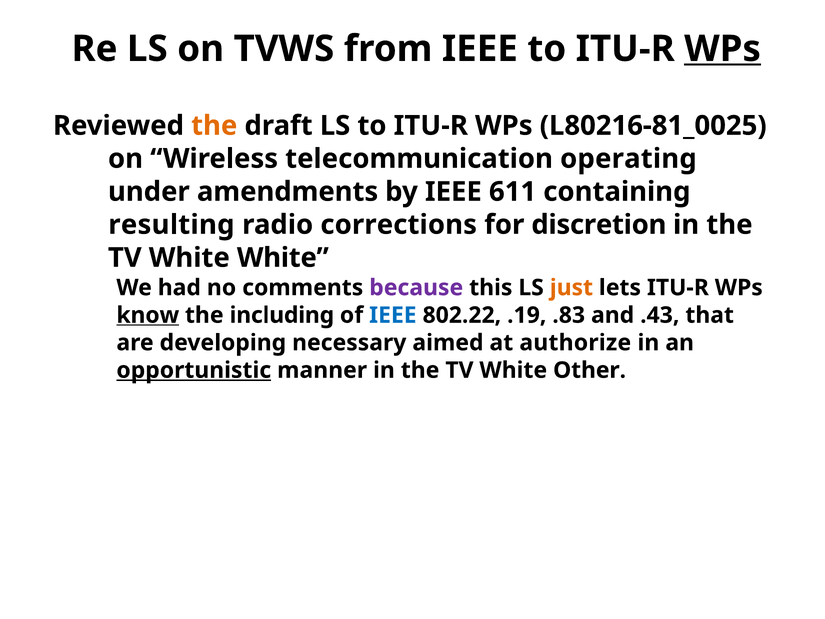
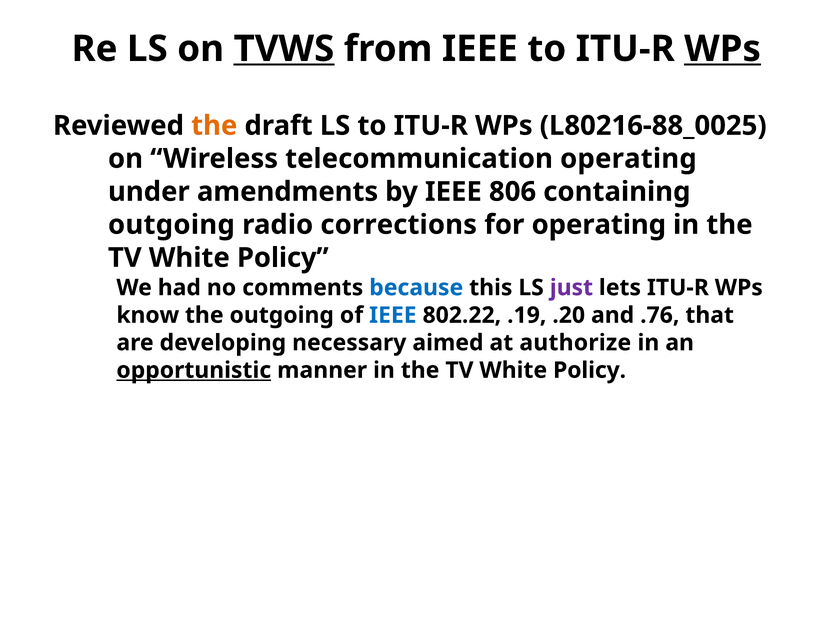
TVWS underline: none -> present (284, 49)
L80216-81_0025: L80216-81_0025 -> L80216-88_0025 (653, 126)
611: 611 -> 806 (513, 192)
resulting: resulting -> outgoing (171, 225)
for discretion: discretion -> operating (599, 225)
White: White -> Policy (283, 258)
because colour: purple -> blue (416, 288)
just colour: orange -> purple (571, 288)
know underline: present -> none (148, 315)
the including: including -> outgoing (282, 315)
.83: .83 -> .20 (569, 315)
.43: .43 -> .76 (660, 315)
Other: Other -> Policy (590, 370)
